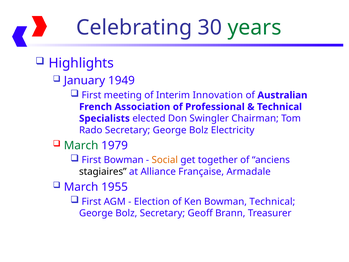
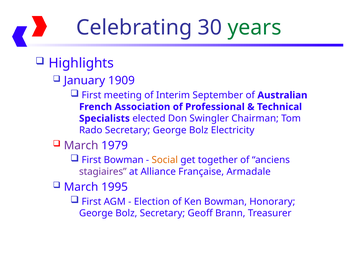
1949: 1949 -> 1909 (121, 81)
Innovation: Innovation -> September (218, 95)
March colour: green -> purple (81, 145)
stagiaires colour: black -> purple (103, 172)
1955: 1955 -> 1995 (115, 187)
Bowman Technical: Technical -> Honorary (272, 201)
